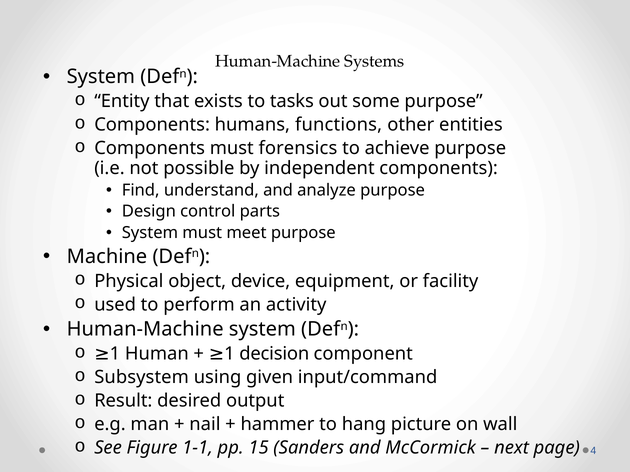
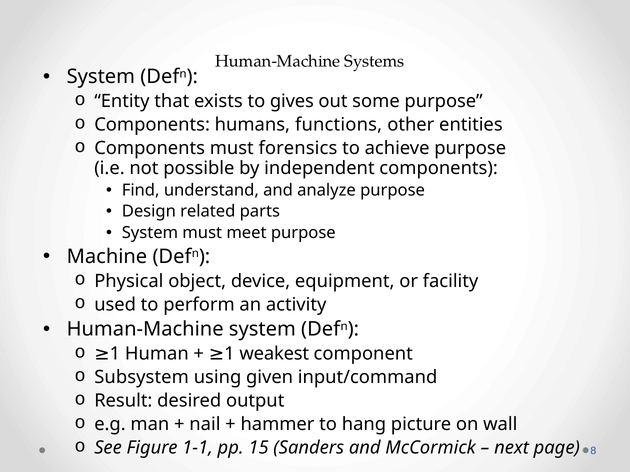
tasks: tasks -> gives (292, 101)
control: control -> related (208, 212)
decision: decision -> weakest (274, 354)
4: 4 -> 8 (593, 451)
